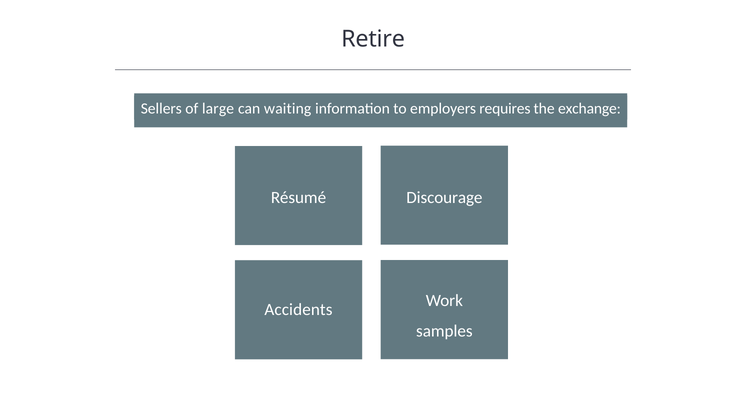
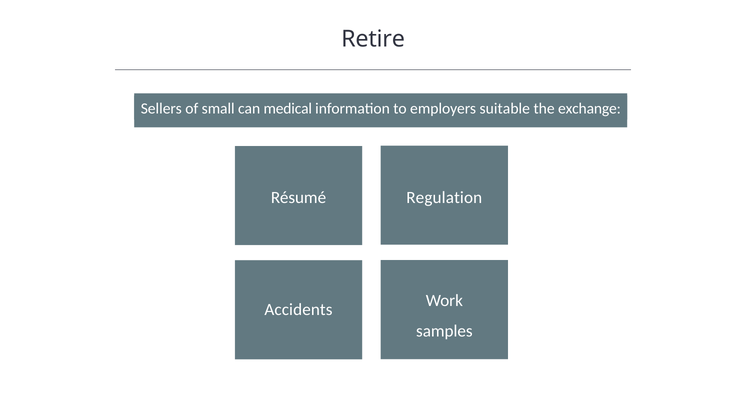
large: large -> small (218, 109)
waiting: waiting -> medical (288, 109)
requires: requires -> suitable (505, 109)
Discourage: Discourage -> Regulation (444, 197)
